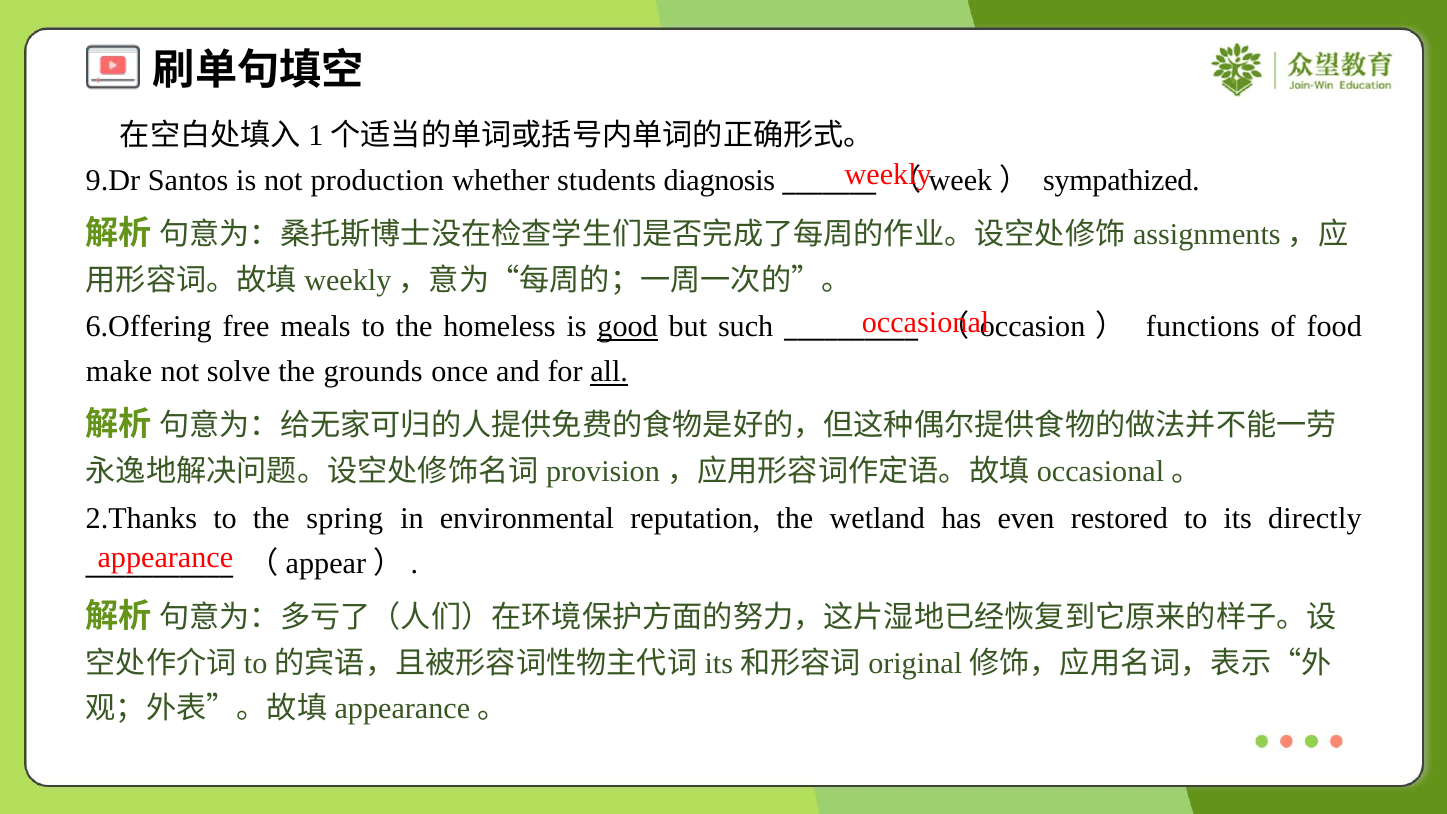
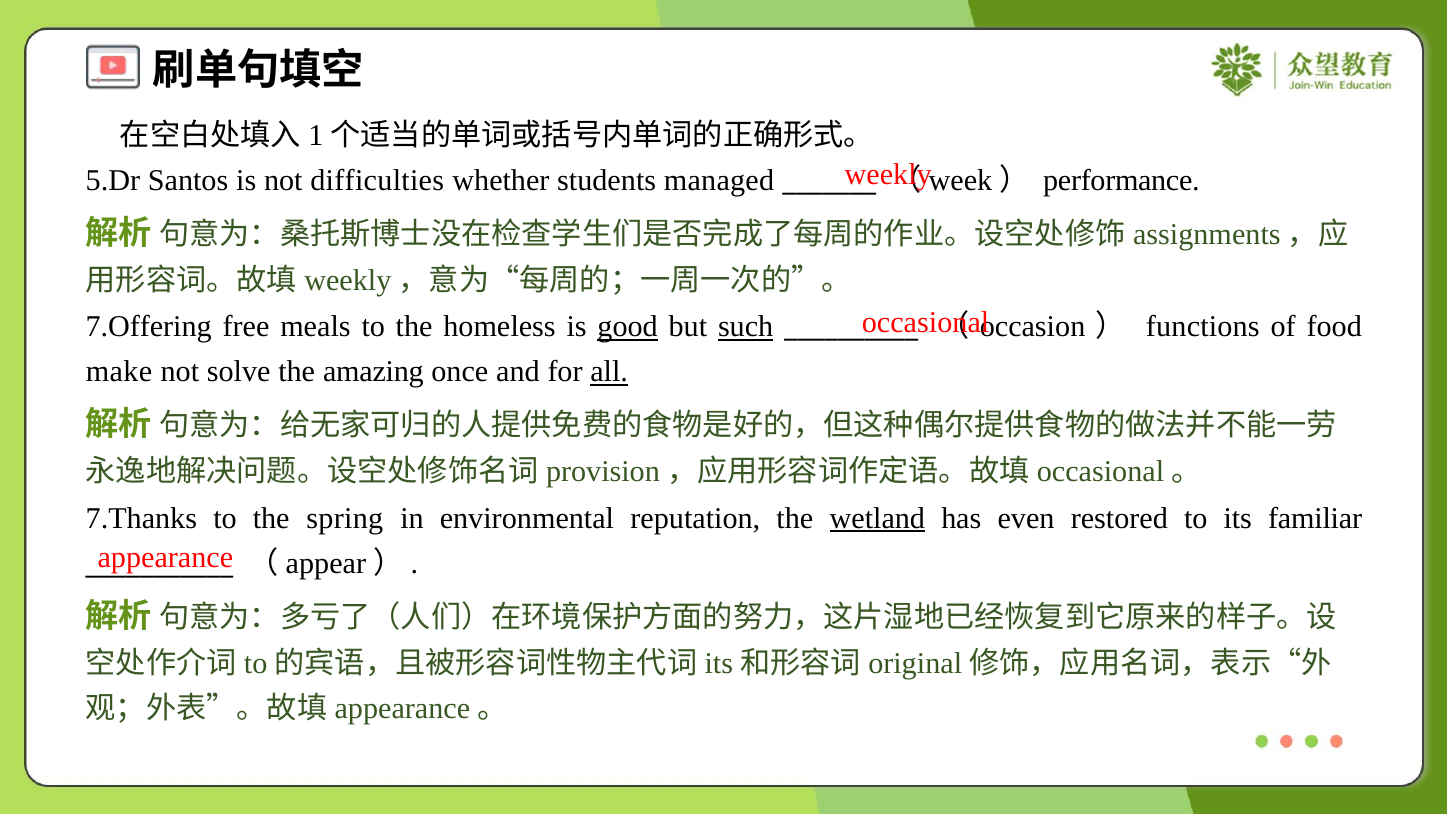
9.Dr: 9.Dr -> 5.Dr (113, 181)
production: production -> difficulties (377, 181)
diagnosis: diagnosis -> managed (719, 181)
sympathized: sympathized -> performance (1121, 181)
6.Offering: 6.Offering -> 7.Offering (149, 327)
such underline: none -> present (746, 327)
grounds: grounds -> amazing (373, 372)
2.Thanks: 2.Thanks -> 7.Thanks (141, 518)
wetland underline: none -> present (877, 518)
directly: directly -> familiar (1315, 518)
